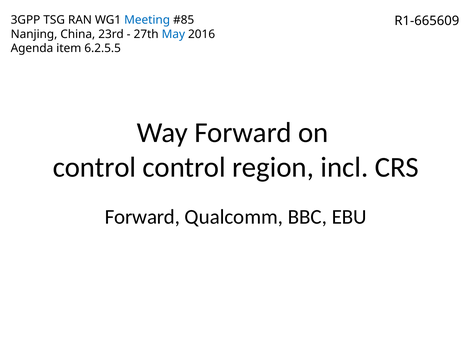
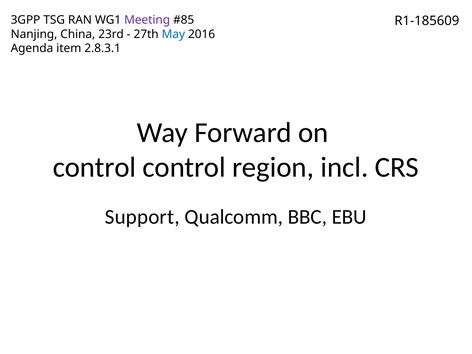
Meeting colour: blue -> purple (147, 20)
R1-665609: R1-665609 -> R1-185609 (427, 21)
6.2.5.5: 6.2.5.5 -> 2.8.3.1 (103, 48)
Forward: Forward -> Support (142, 217)
